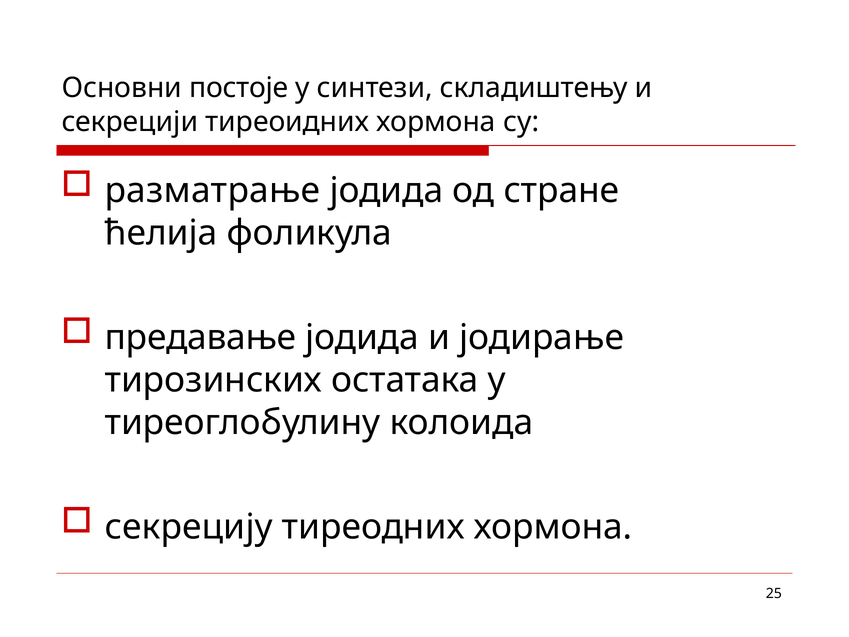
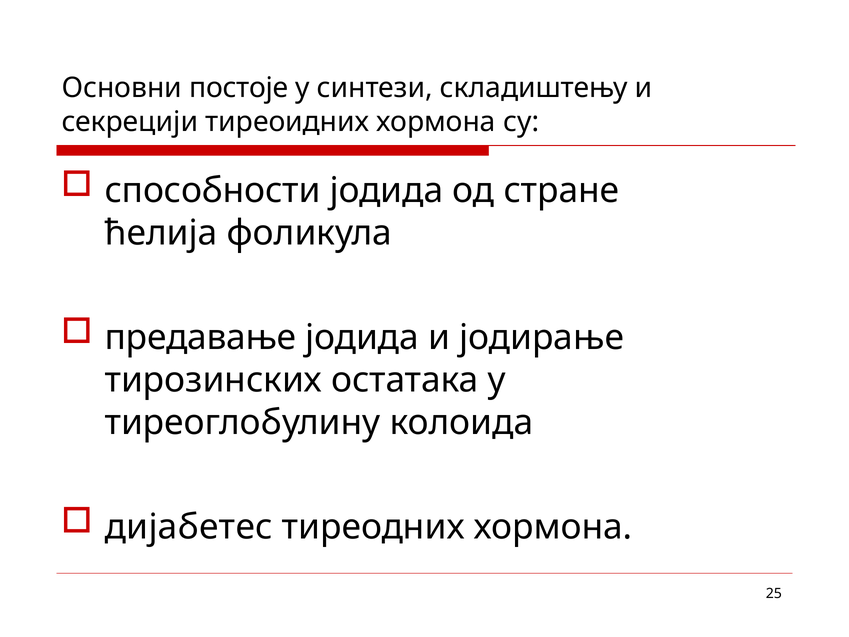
разматрање: разматрање -> способности (213, 190)
секрецију: секрецију -> дијабетес (189, 527)
